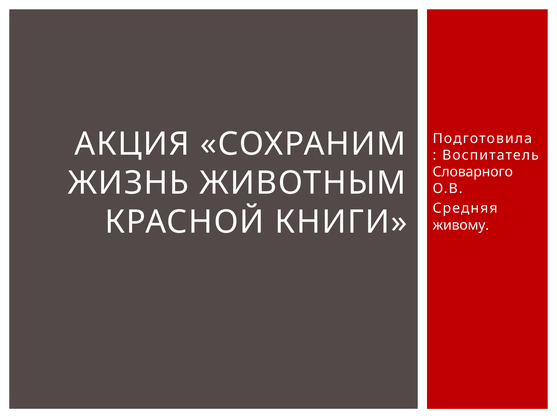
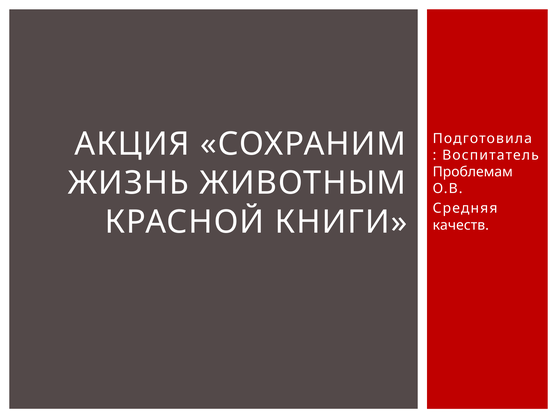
Словарного: Словарного -> Проблемам (473, 172)
живому: живому -> качеств (461, 225)
